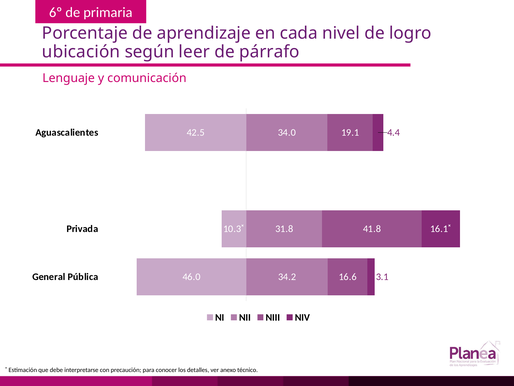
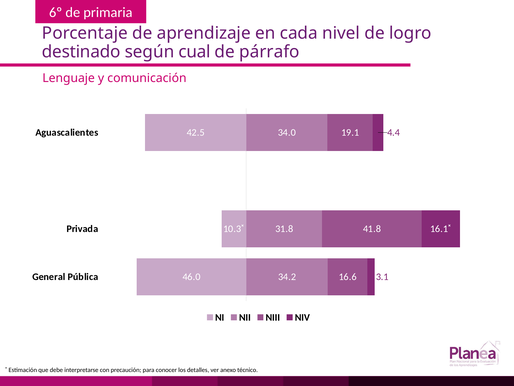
ubicación: ubicación -> destinado (81, 52)
leer: leer -> cual (195, 52)
